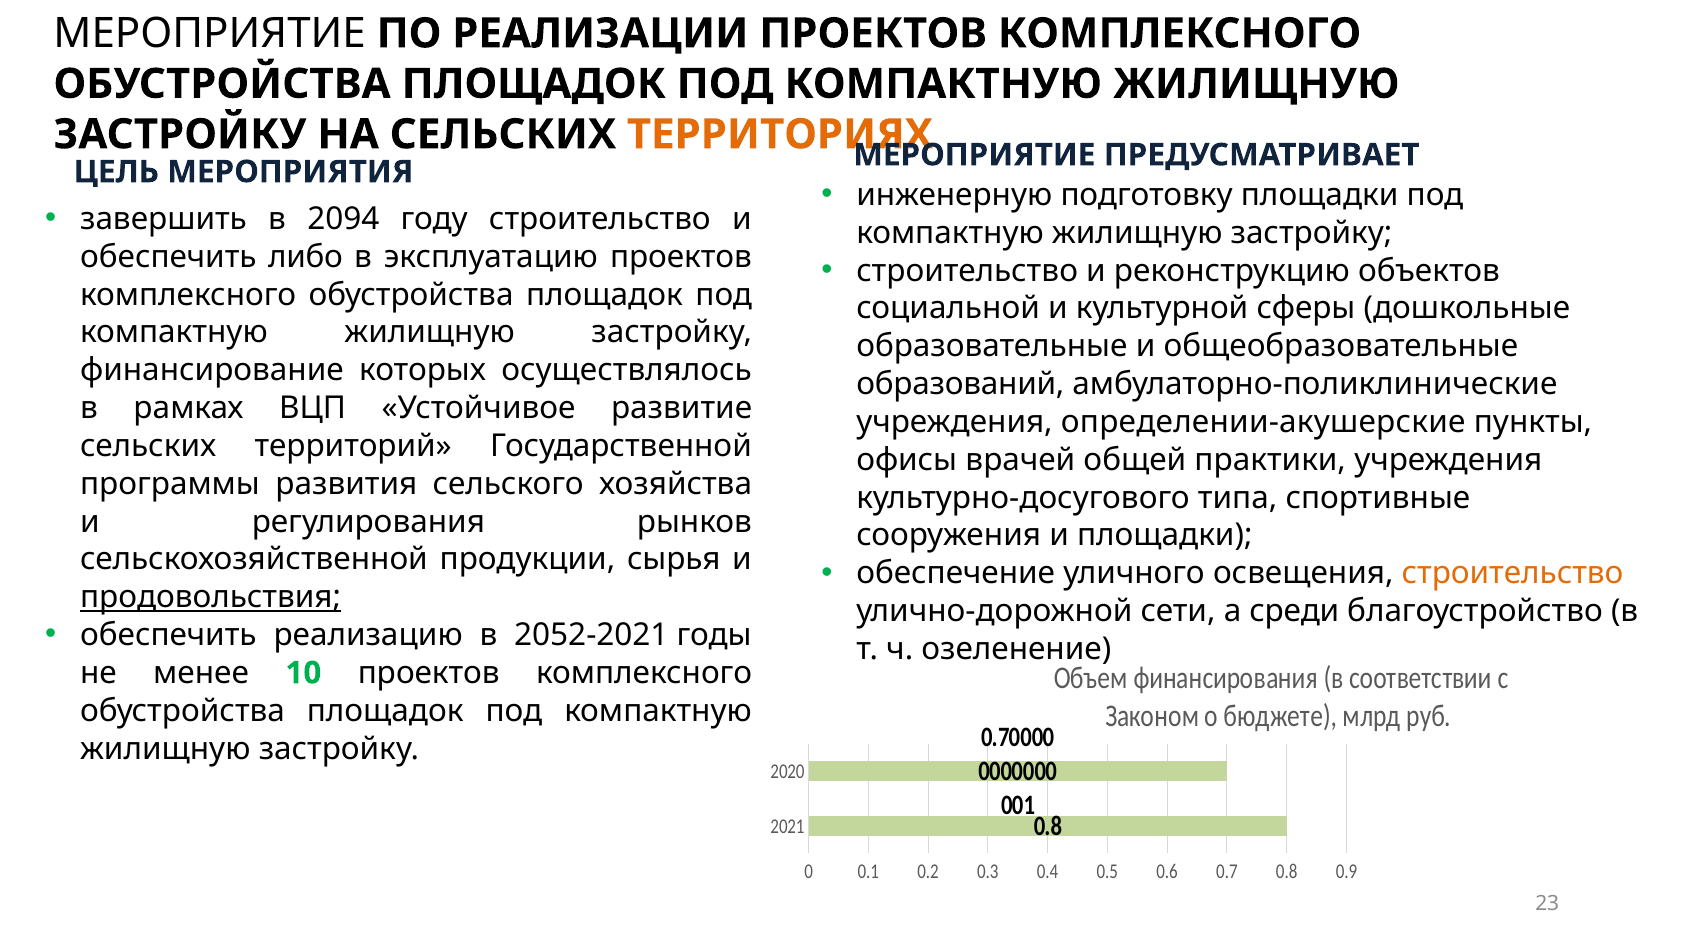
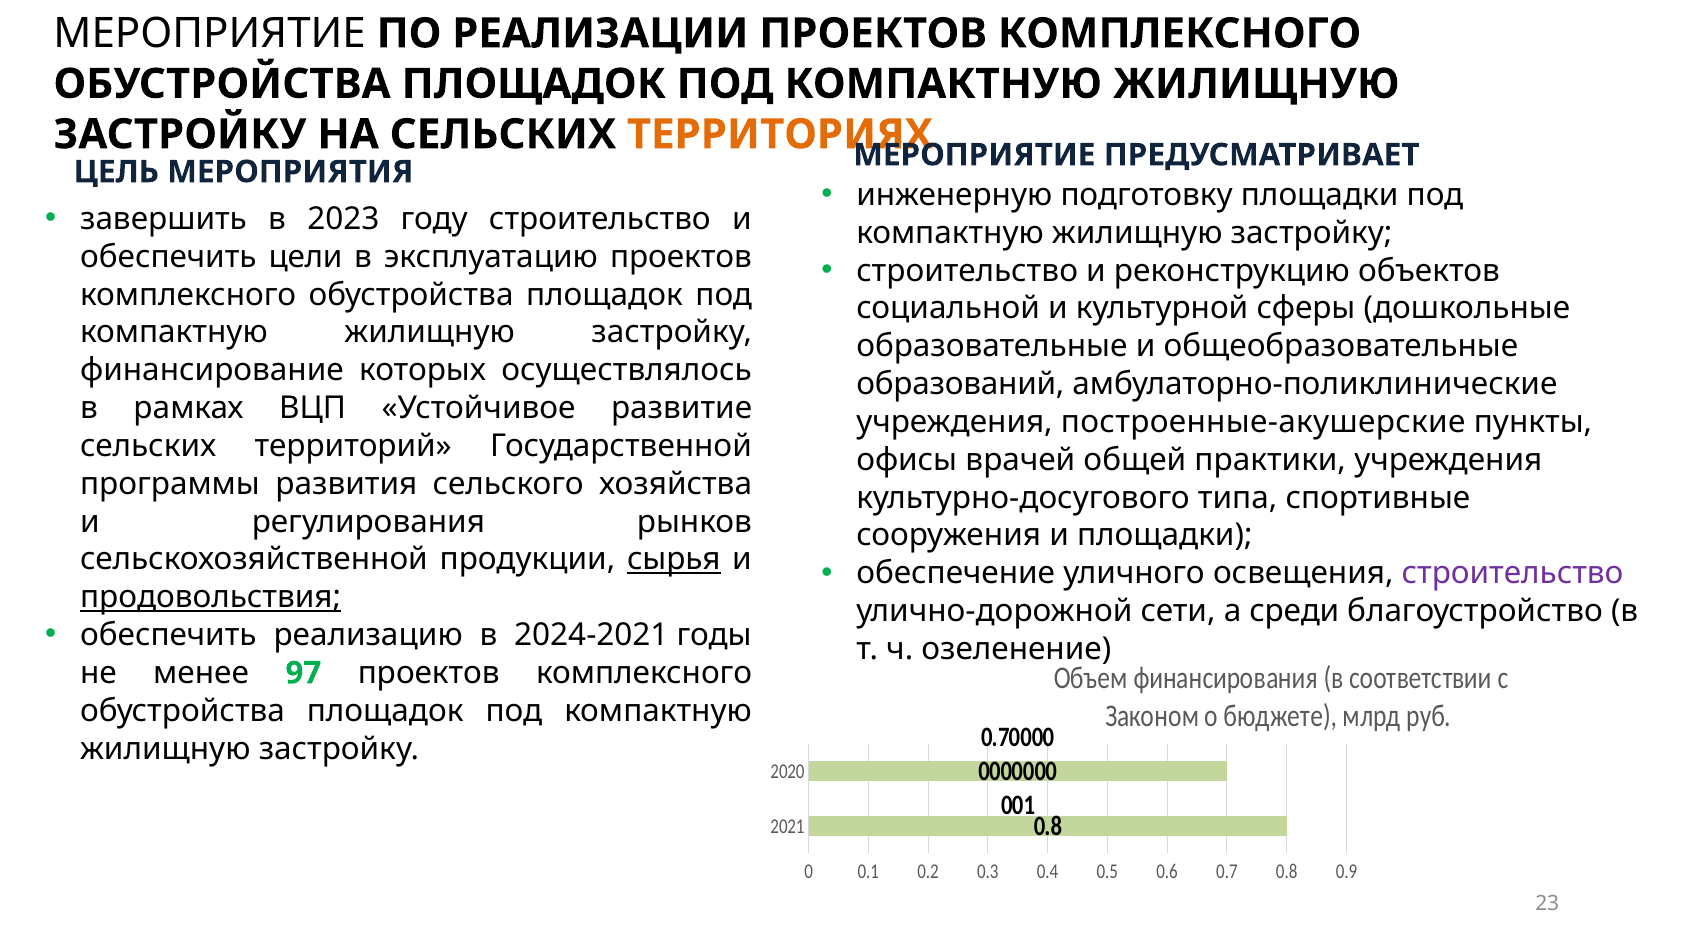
2094: 2094 -> 2023 (343, 219)
либо: либо -> цели (306, 257)
определении-акушерские: определении-акушерские -> построенные-акушерские (1263, 422)
сырья underline: none -> present (674, 560)
строительство colour: orange -> purple (1513, 573)
2052-2021: 2052-2021 -> 2024-2021 (591, 635)
10: 10 -> 97 (303, 673)
